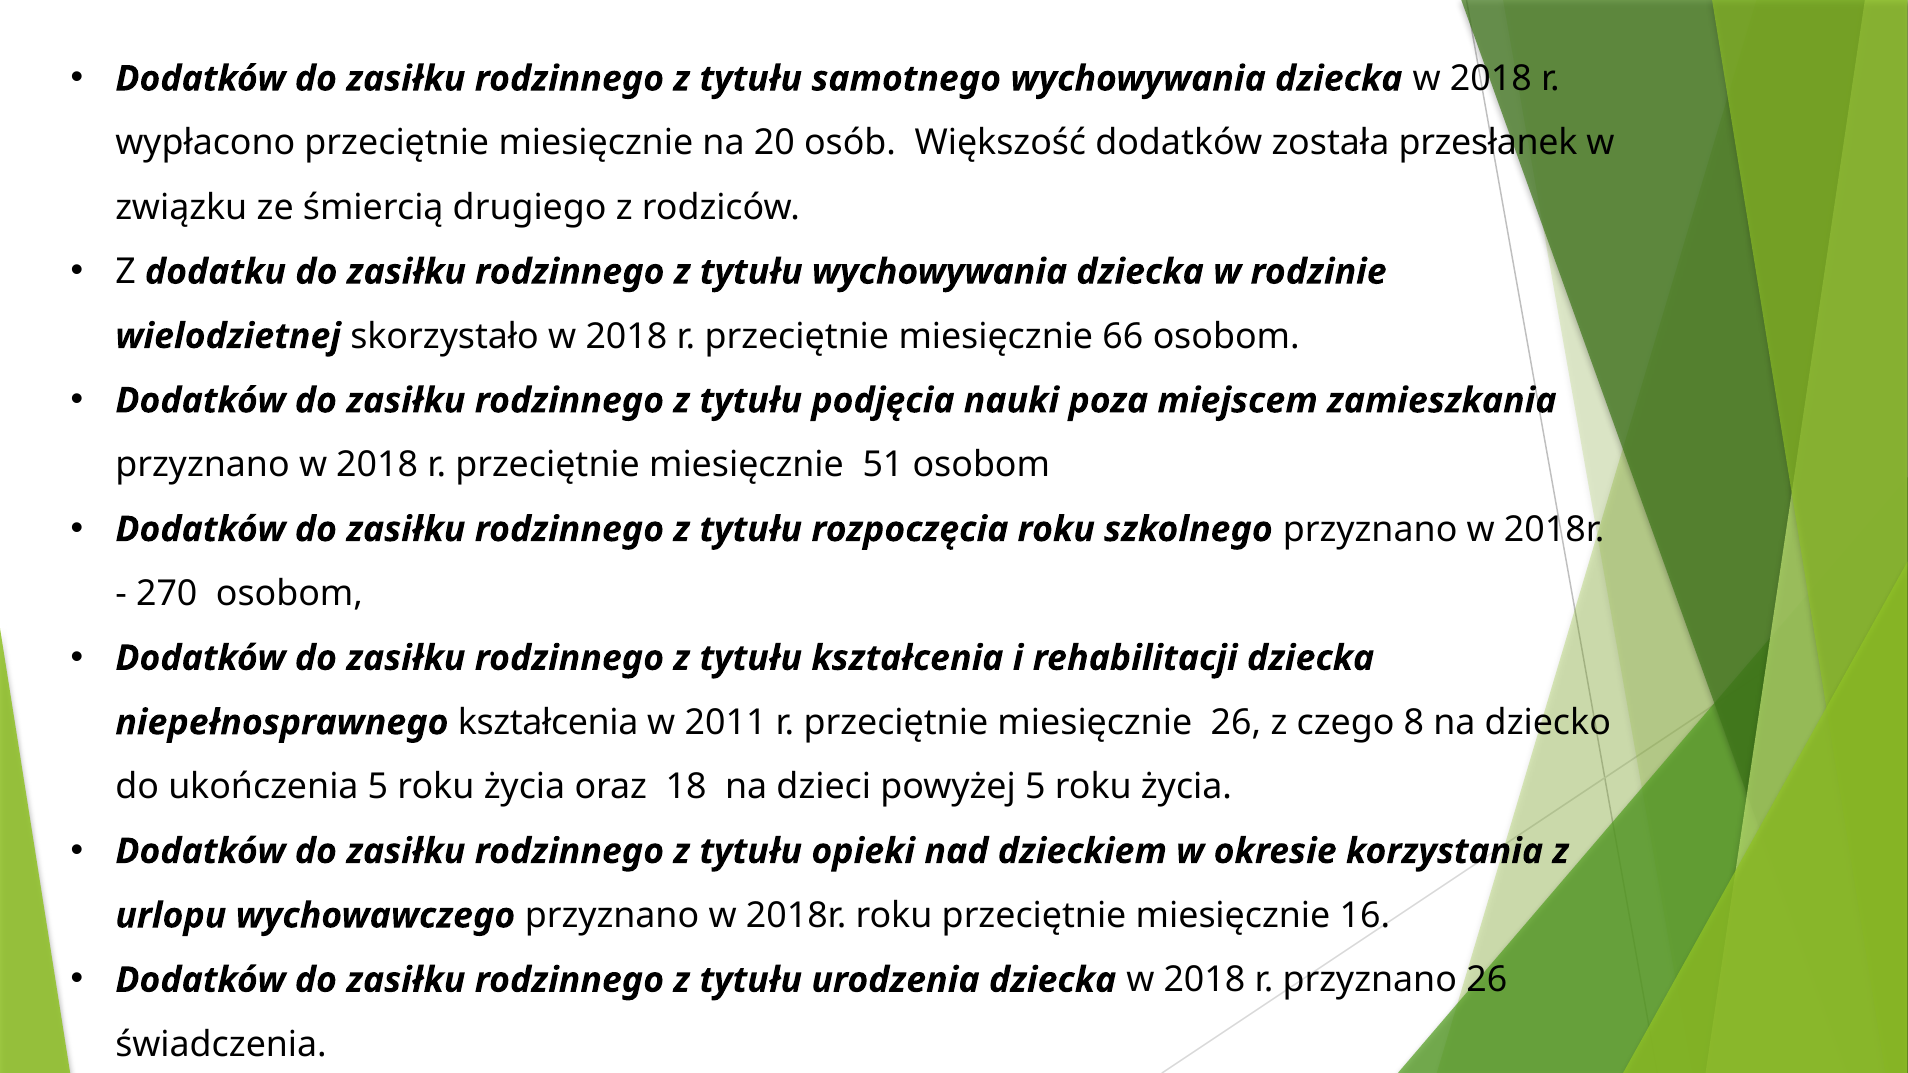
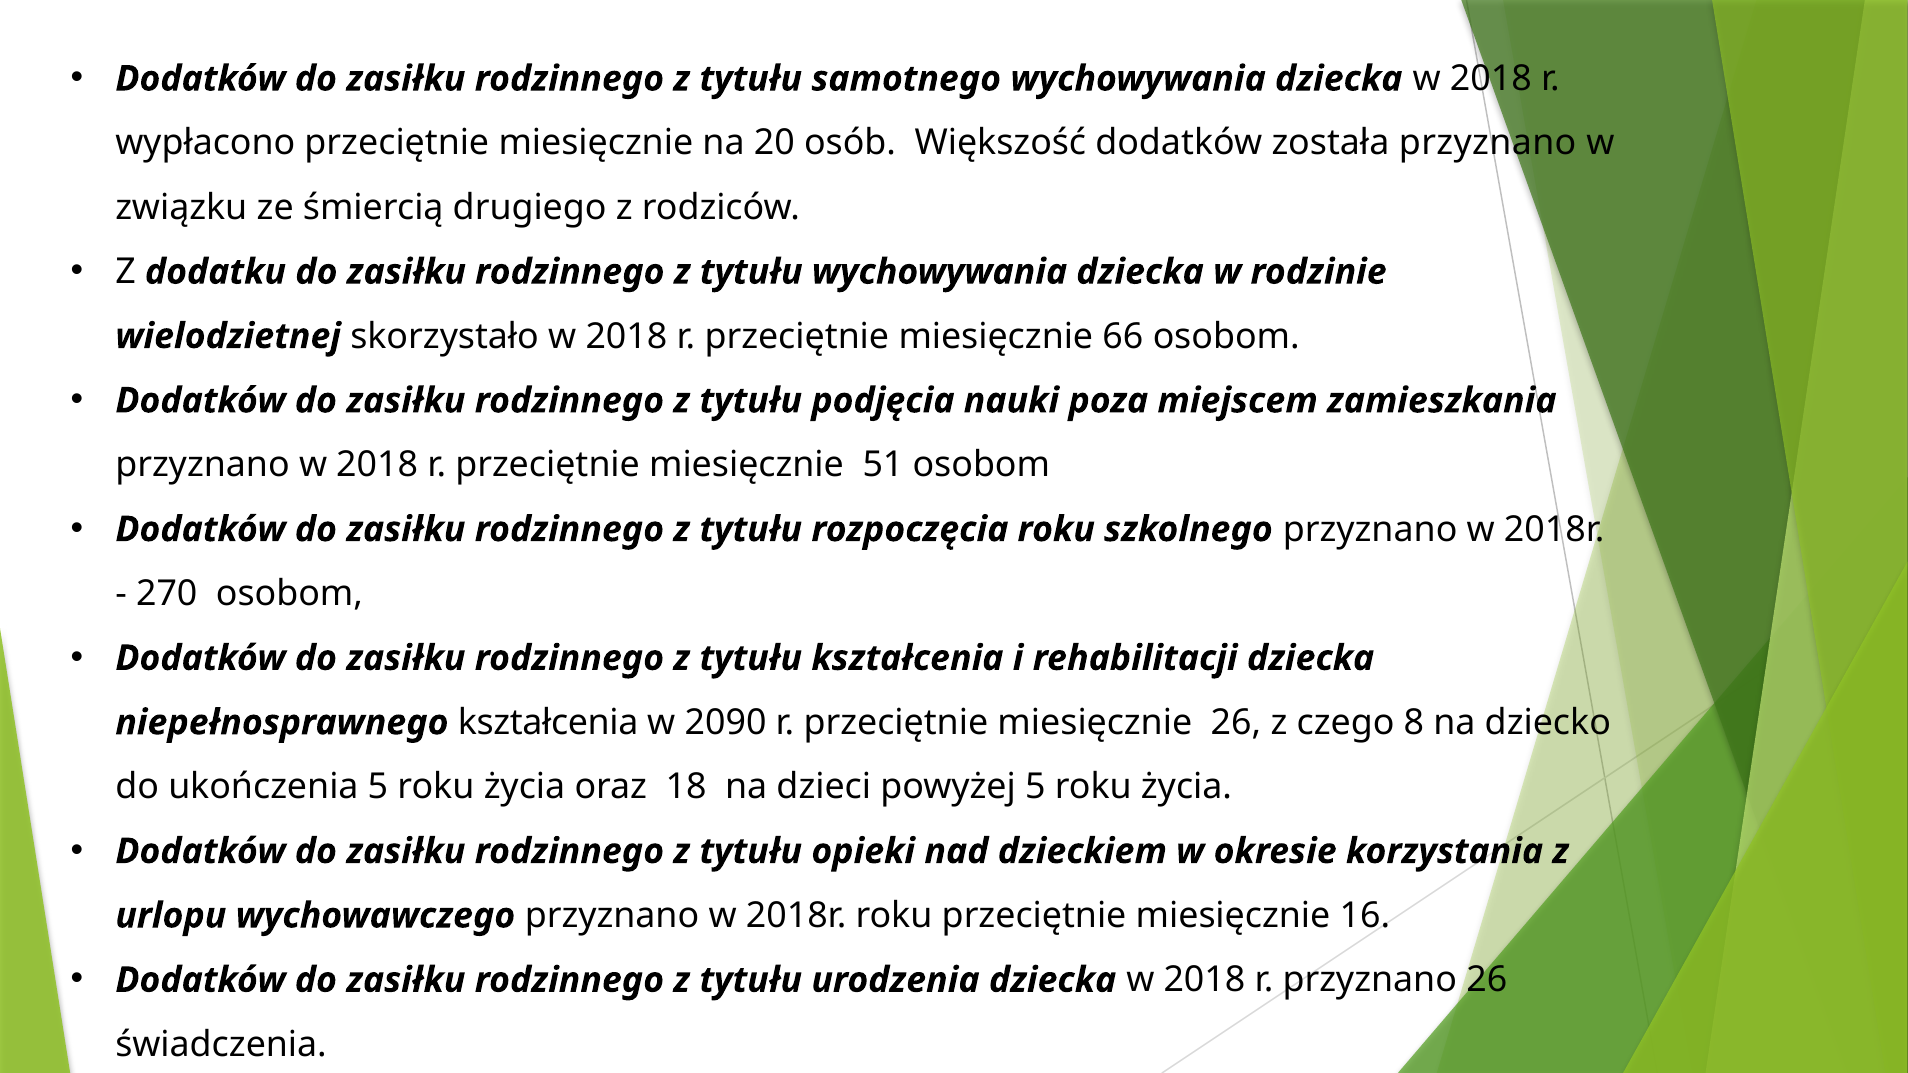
została przesłanek: przesłanek -> przyznano (1488, 143)
2011: 2011 -> 2090 (726, 723)
